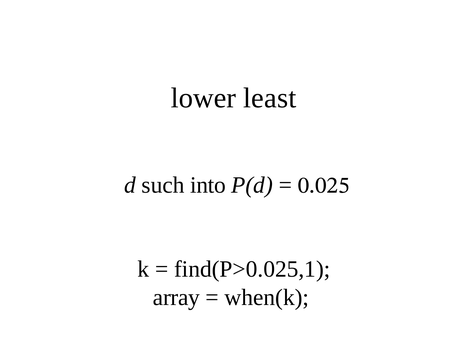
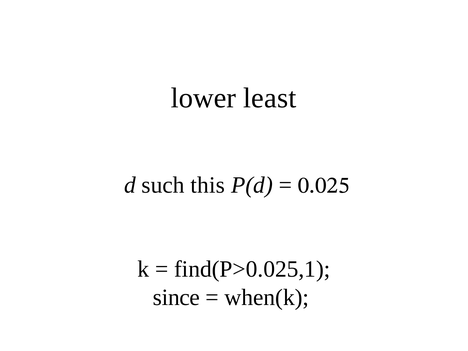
into: into -> this (208, 185)
array: array -> since (176, 297)
